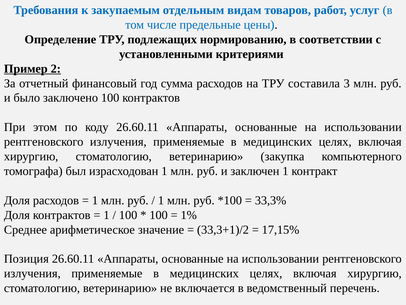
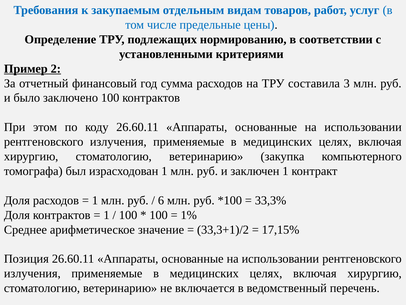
1: 1 -> 6 (161, 200)
